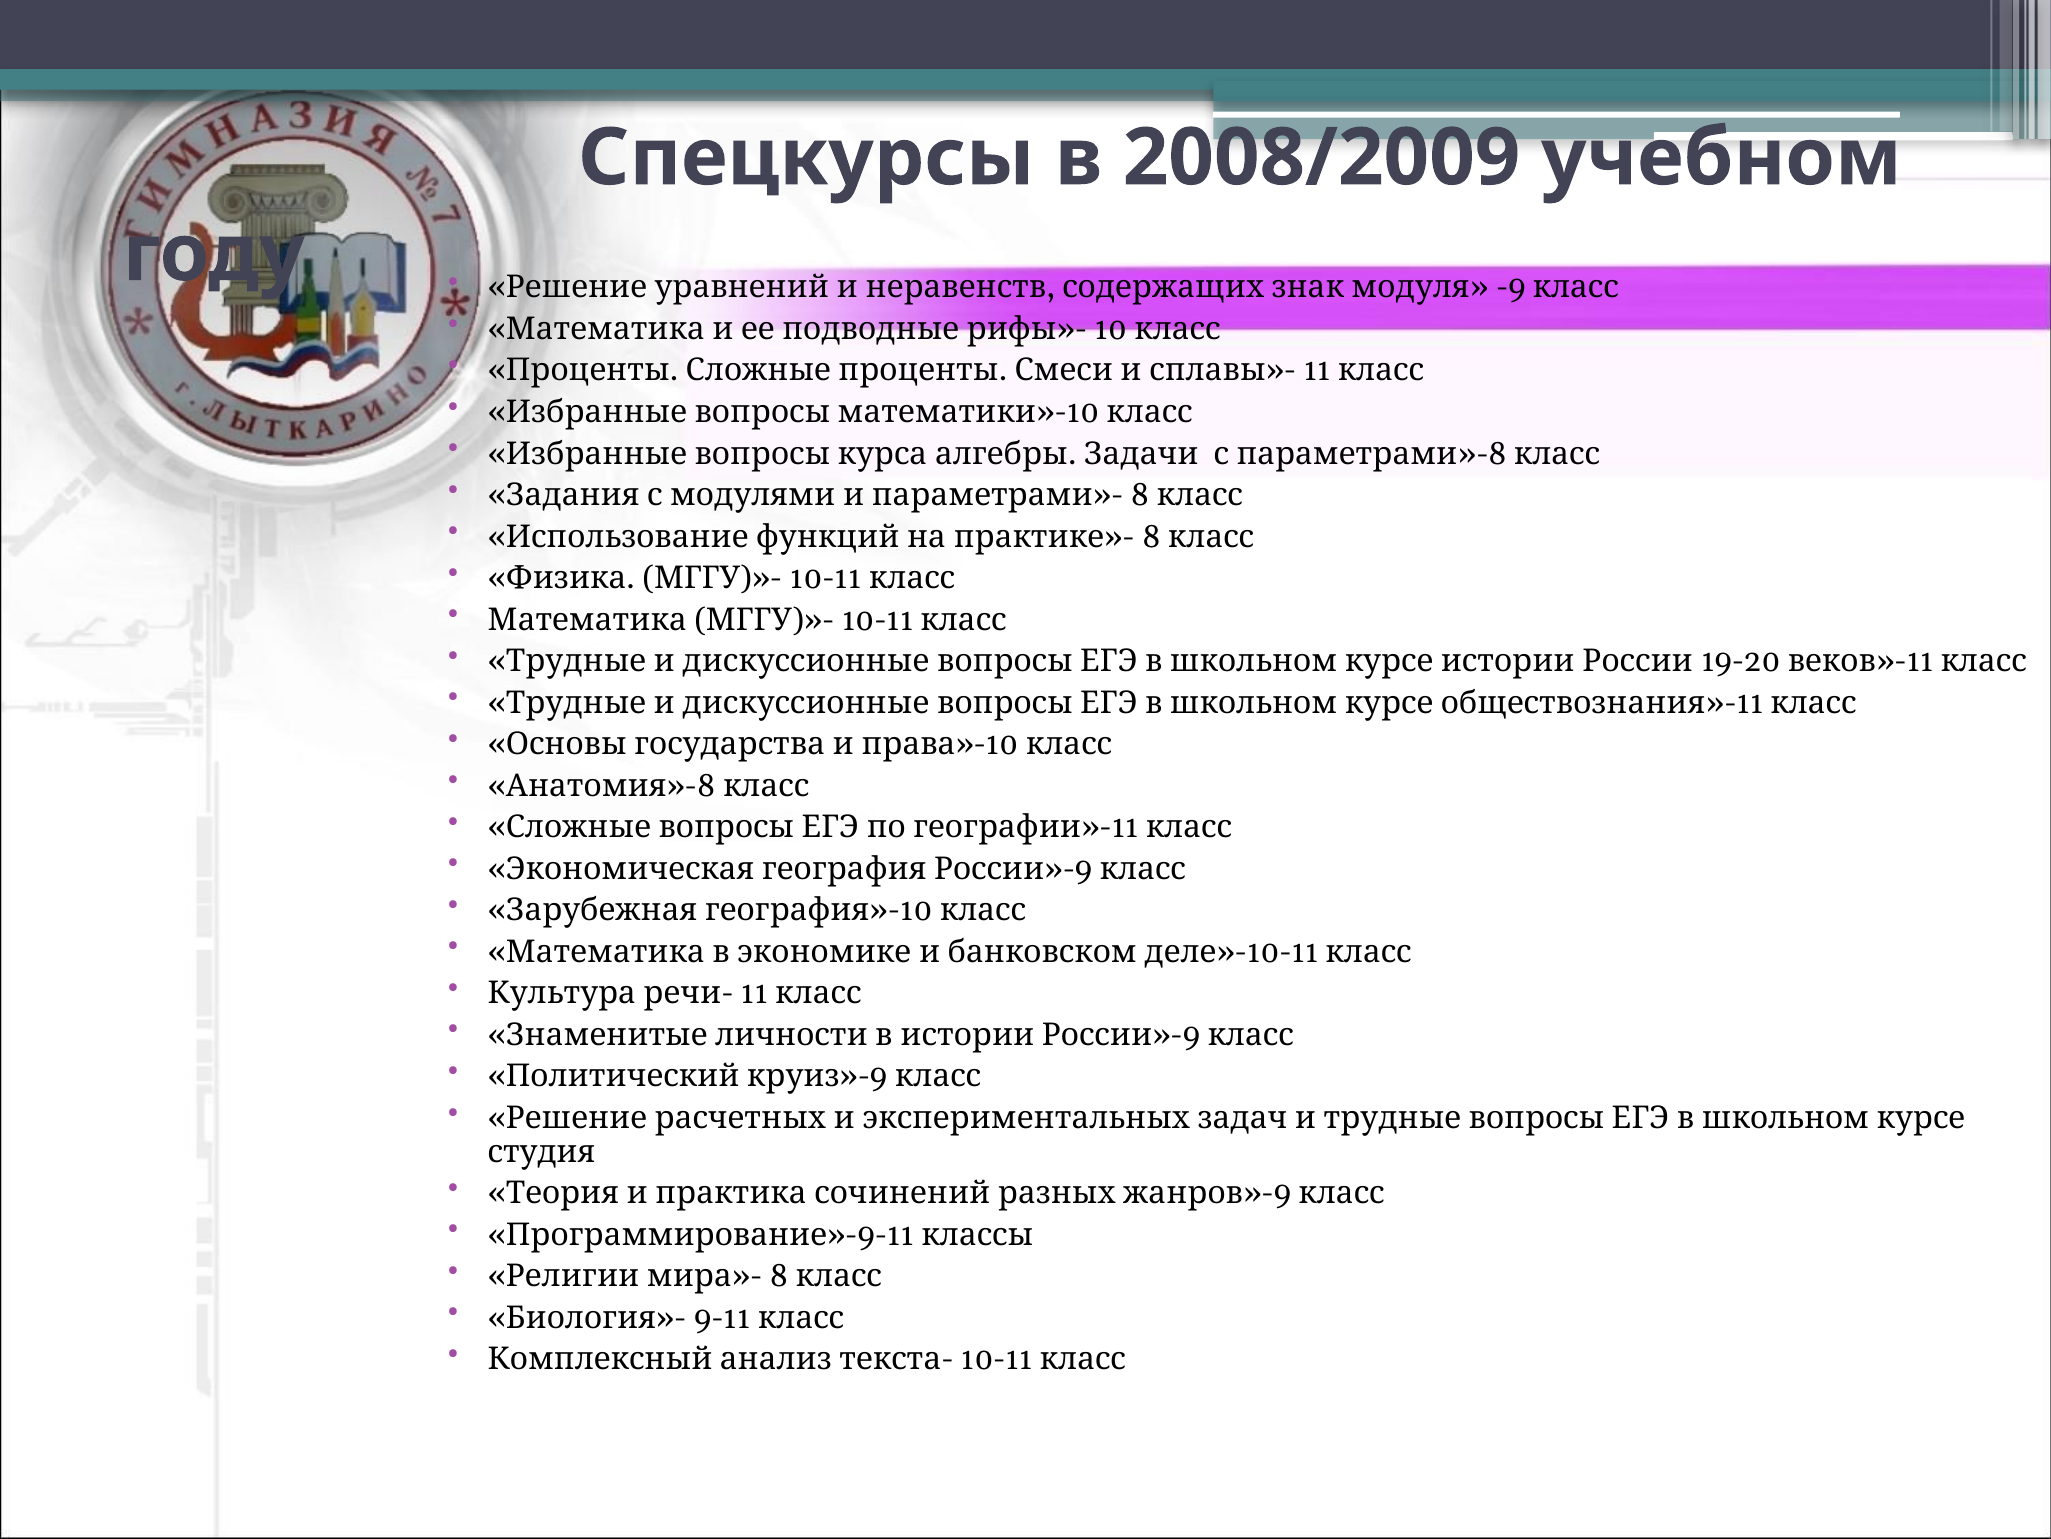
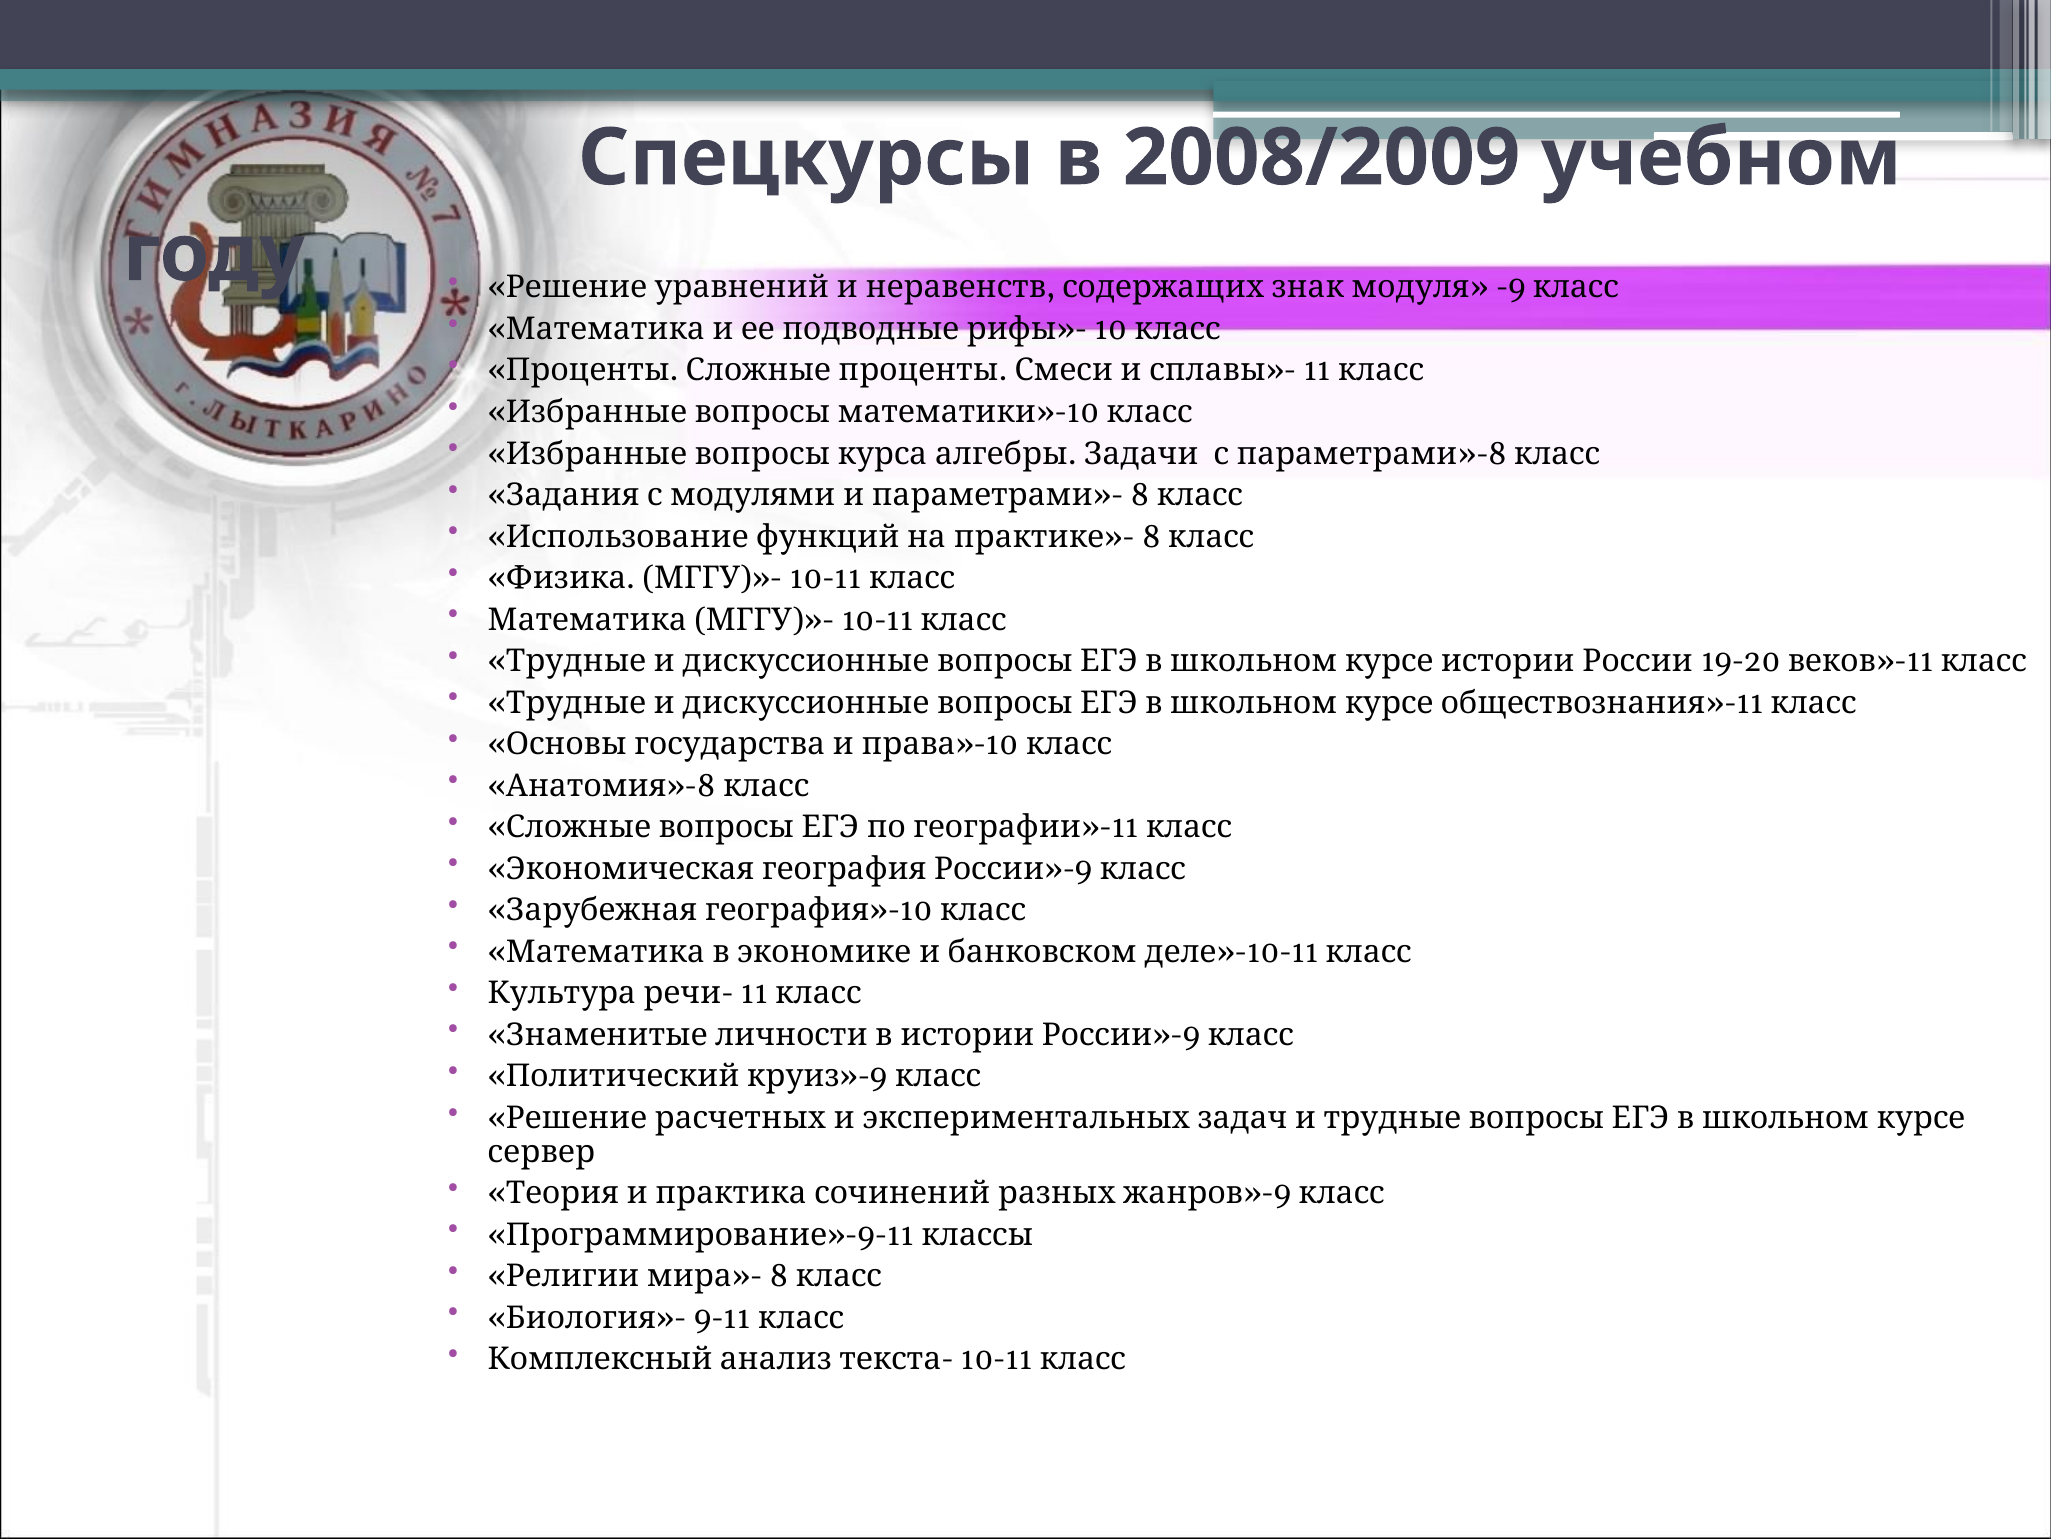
студия: студия -> сервер (541, 1151)
